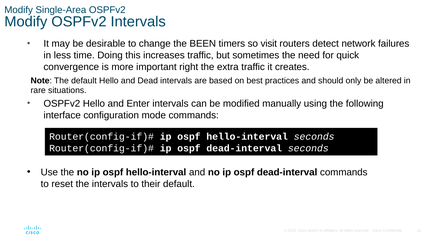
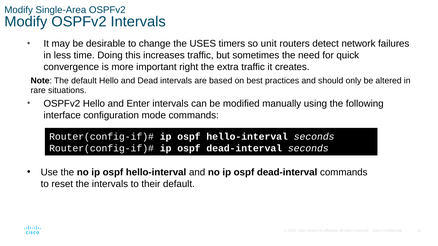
BEEN: BEEN -> USES (203, 44)
visit: visit -> unit (269, 44)
